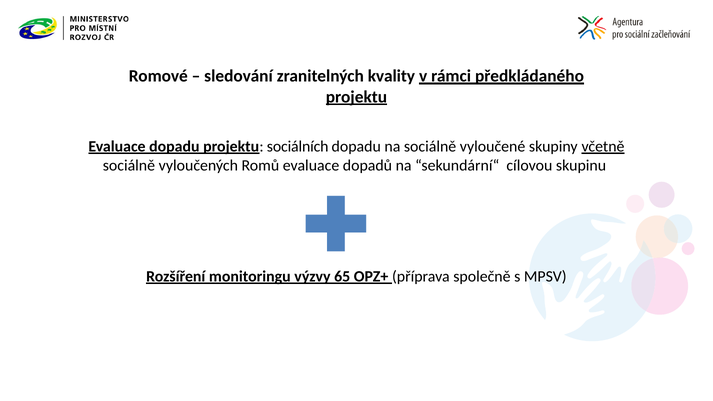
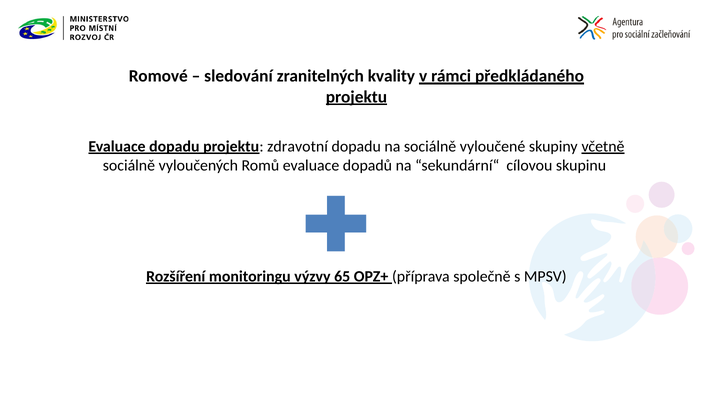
sociálních: sociálních -> zdravotní (298, 147)
